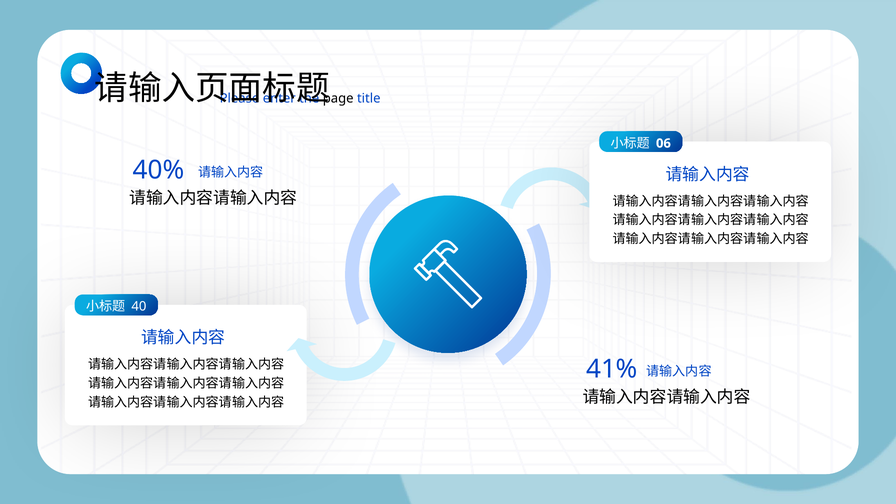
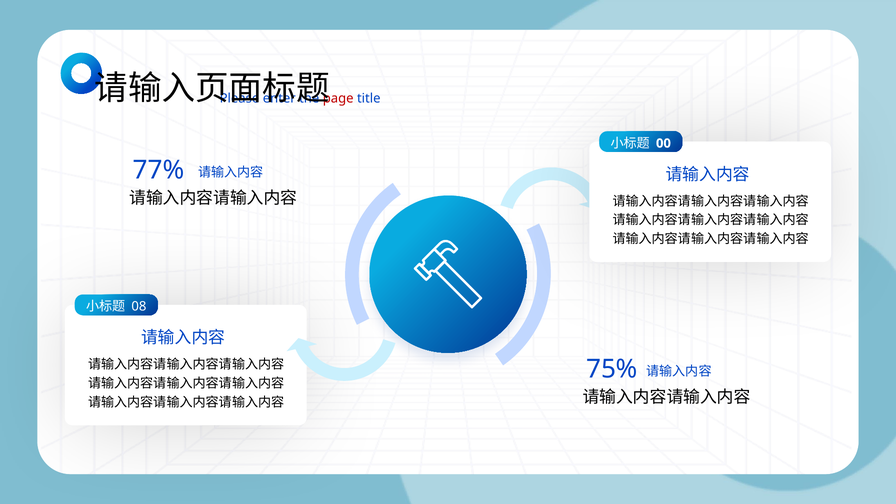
page colour: black -> red (338, 99)
06: 06 -> 00 (663, 143)
40%: 40% -> 77% (159, 170)
40: 40 -> 08 (139, 307)
41%: 41% -> 75% (612, 369)
